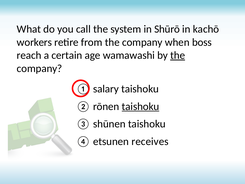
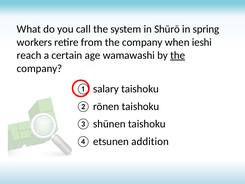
kachō: kachō -> spring (206, 29)
boss: boss -> ieshi (202, 42)
taishoku underline: present -> none (141, 106)
receives: receives -> addition (150, 141)
